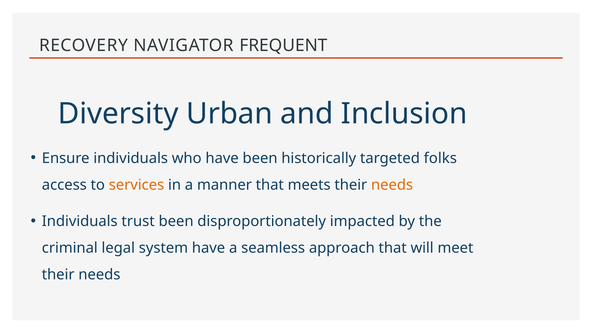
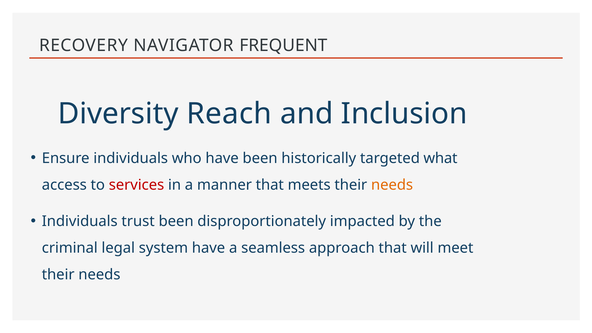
Urban: Urban -> Reach (229, 114)
folks: folks -> what (440, 158)
services colour: orange -> red (136, 185)
